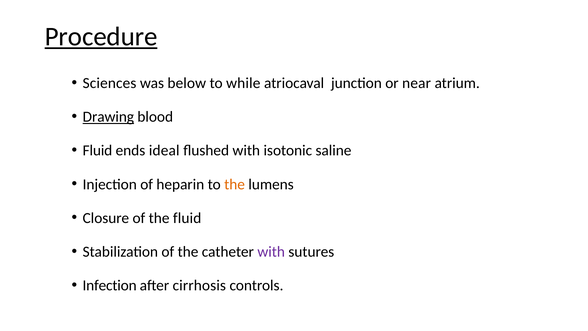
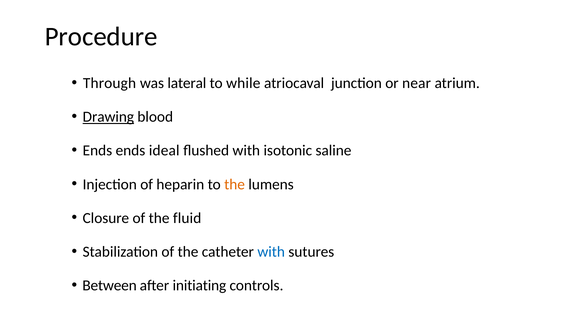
Procedure underline: present -> none (101, 36)
Sciences: Sciences -> Through (110, 83)
below: below -> lateral (187, 83)
Fluid: Fluid -> Ends (97, 150)
with colour: purple -> blue (271, 252)
Infection: Infection -> Between (110, 285)
cirrhosis: cirrhosis -> initiating (199, 285)
